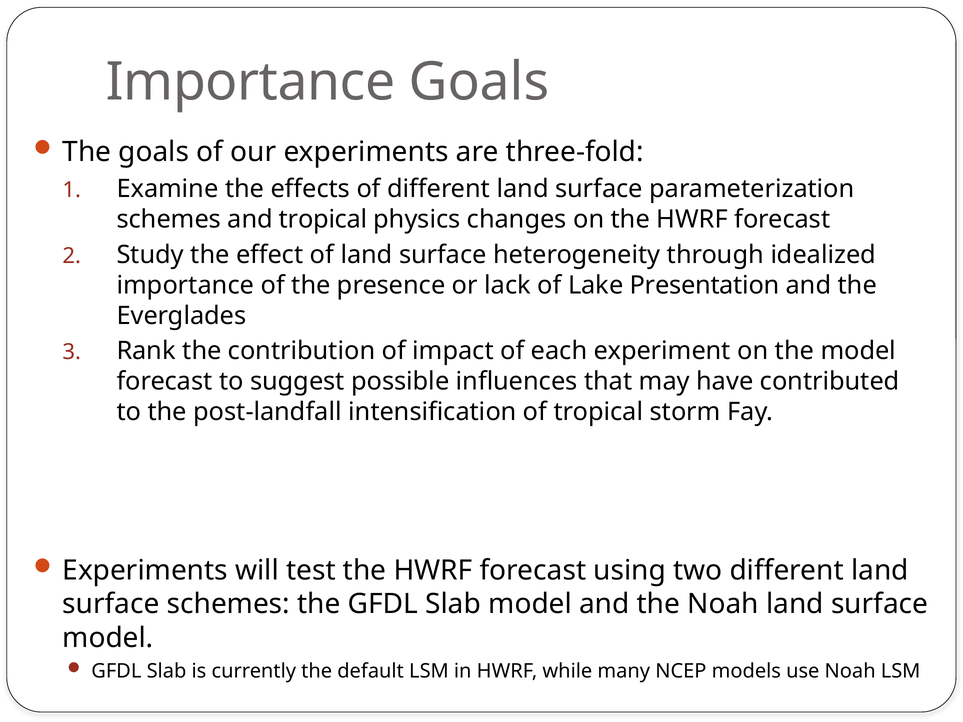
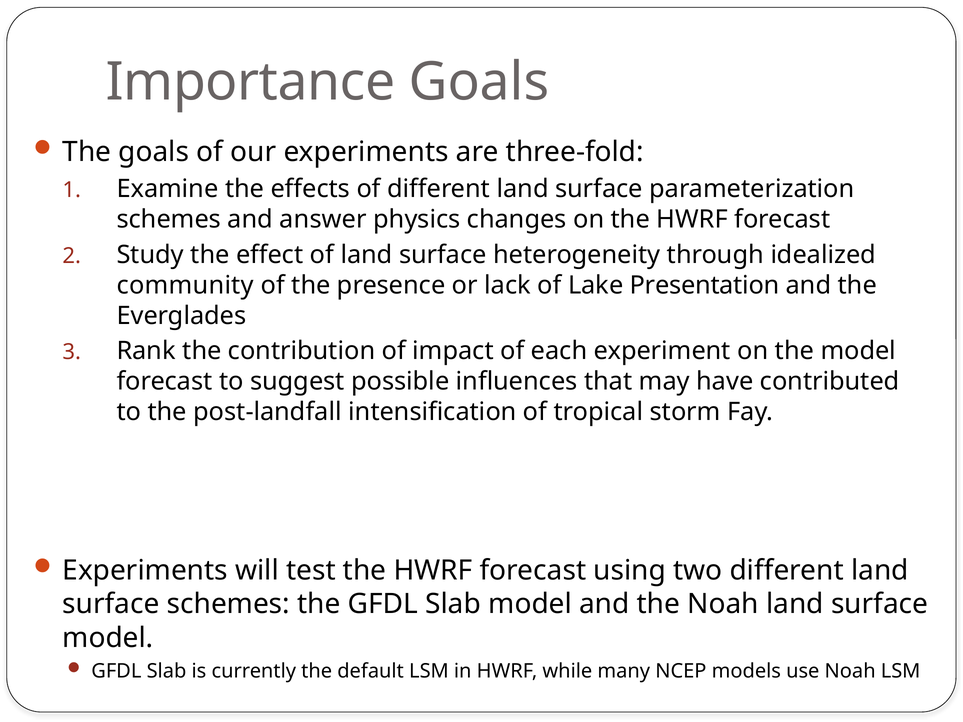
and tropical: tropical -> answer (323, 219)
importance: importance -> community (185, 285)
